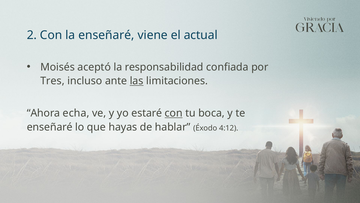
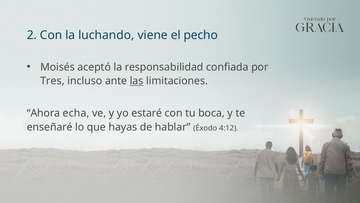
la enseñaré: enseñaré -> luchando (106, 35)
actual: actual -> pecho (201, 35)
con underline: present -> none (174, 113)
